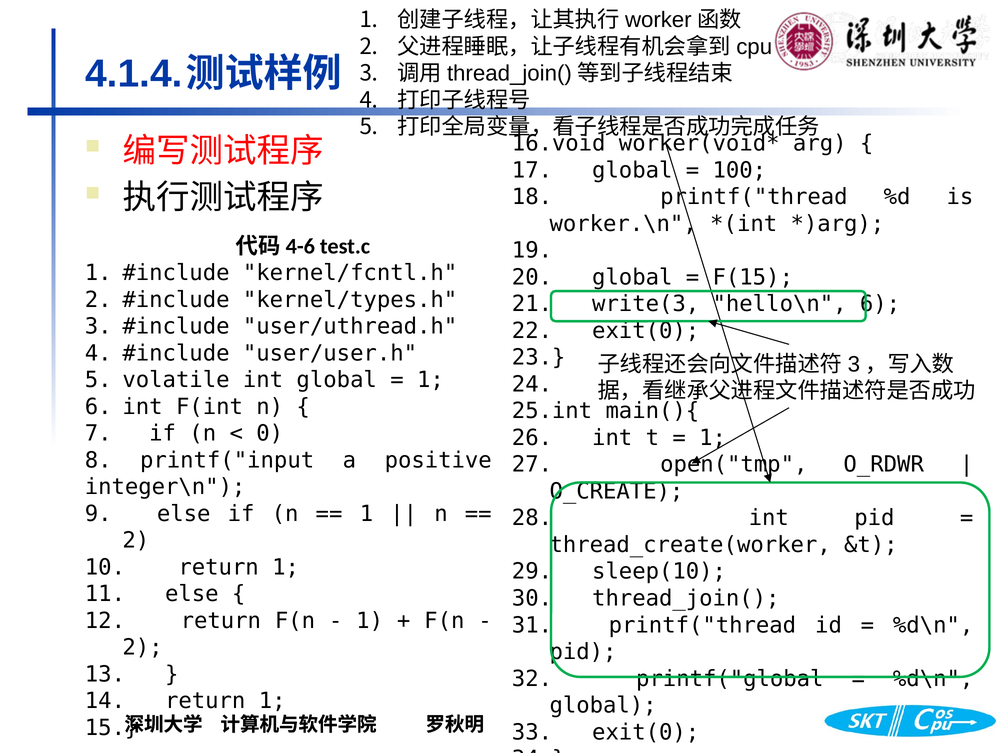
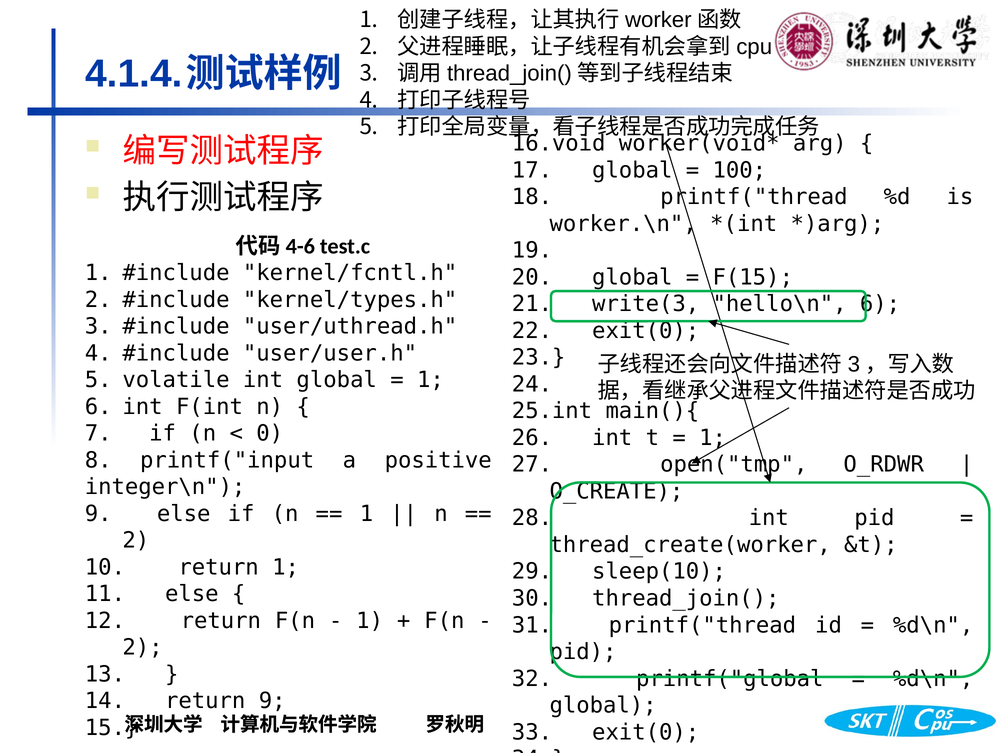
1: 1 -> 9 (272, 701)
